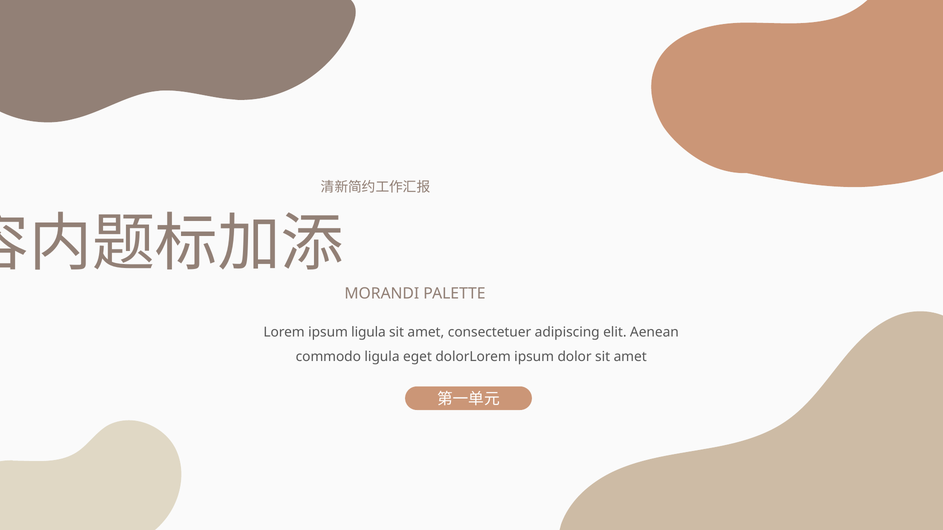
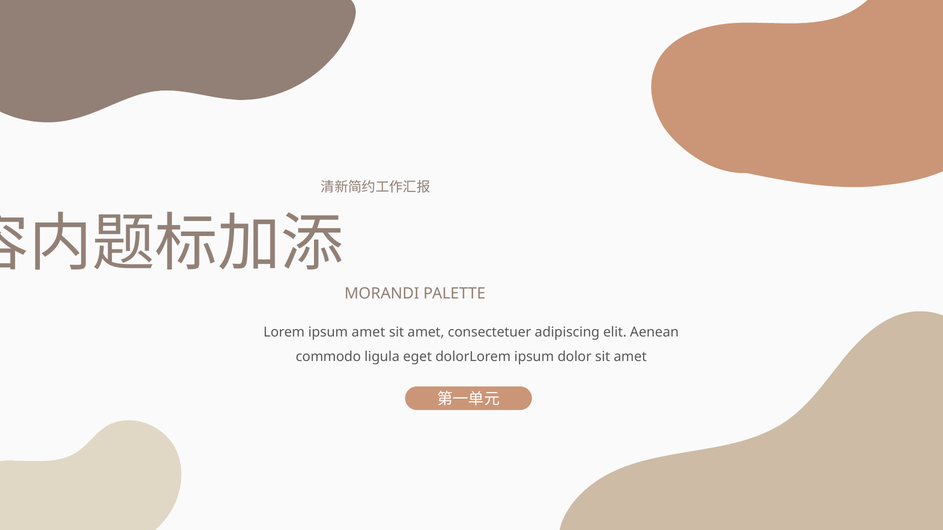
ipsum ligula: ligula -> amet (368, 332)
